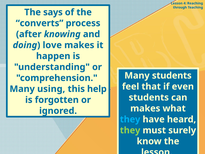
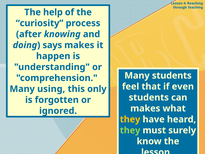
says: says -> help (53, 12)
converts: converts -> curiosity (40, 23)
love: love -> says (52, 45)
help: help -> only (97, 89)
they colour: light blue -> yellow (130, 119)
